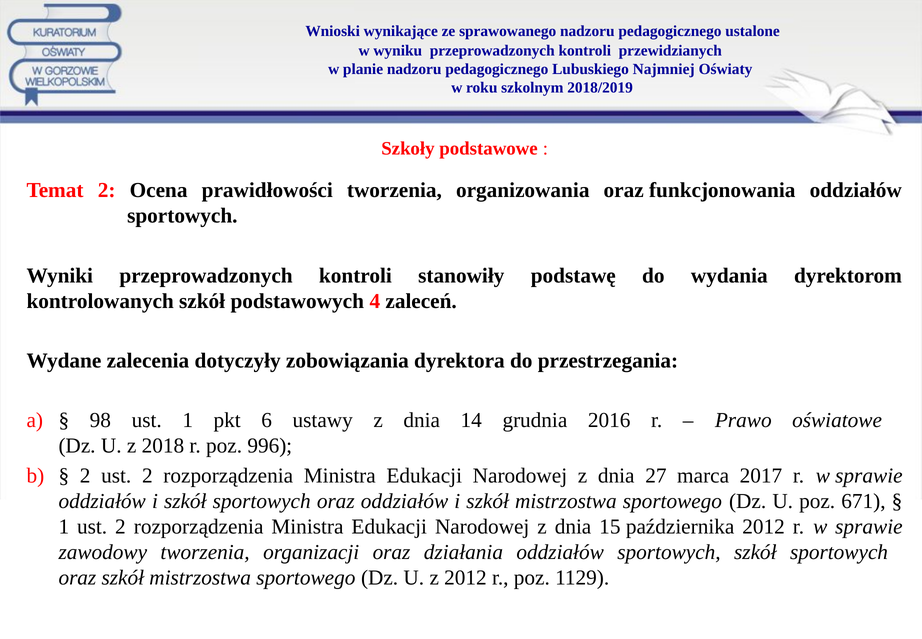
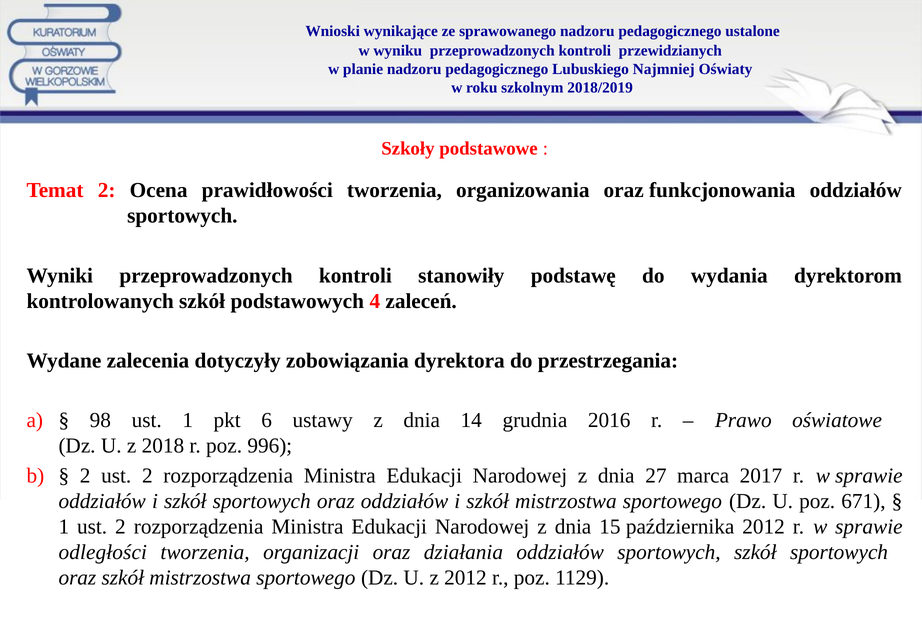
zawodowy: zawodowy -> odległości (103, 552)
